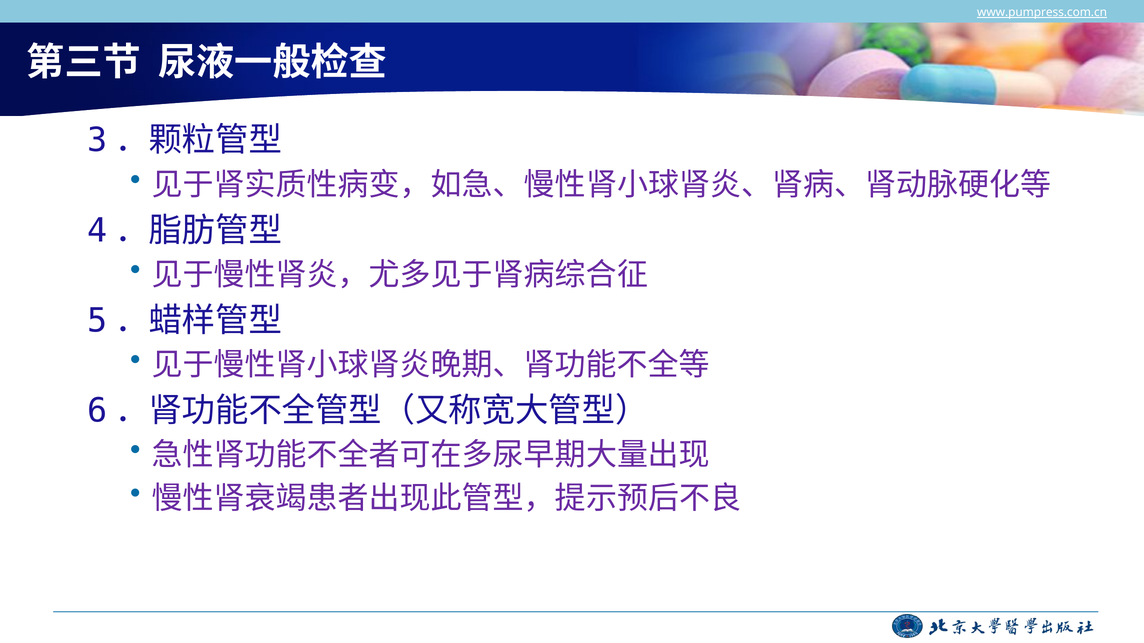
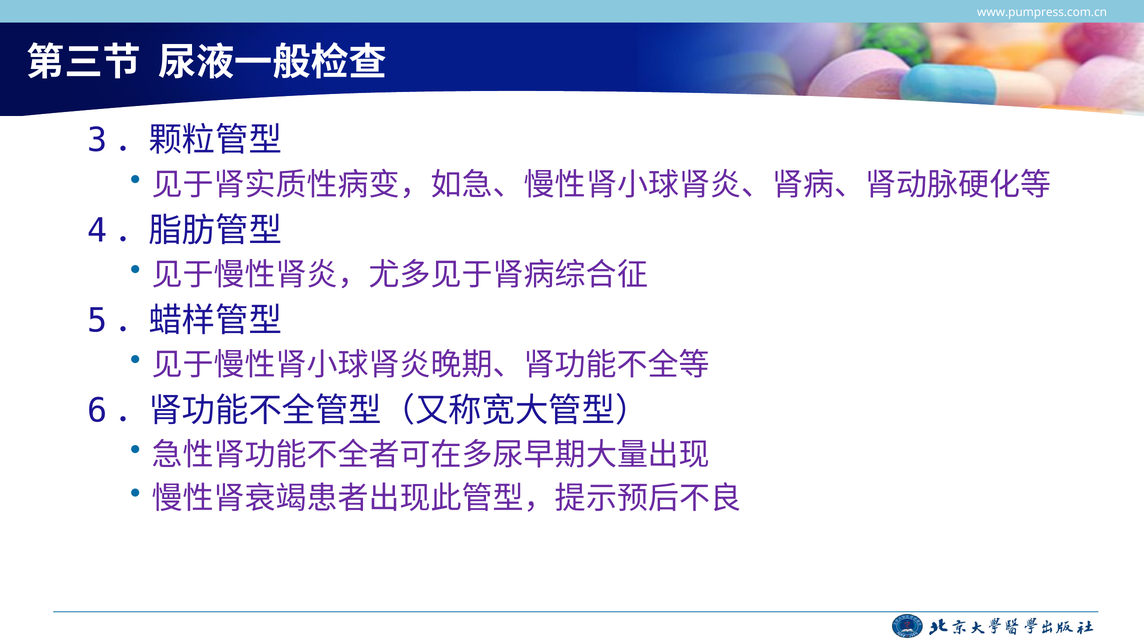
www.pumpress.com.cn underline: present -> none (1042, 12)
